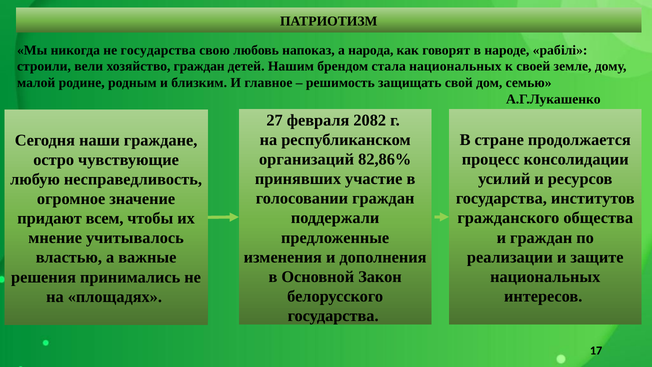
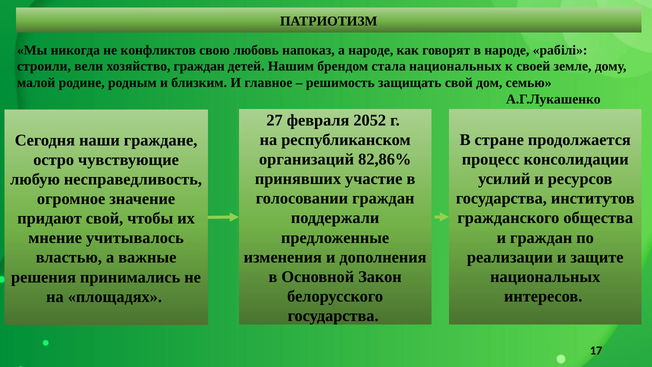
не государства: государства -> конфликтов (158, 50)
а народа: народа -> народе (371, 50)
2082: 2082 -> 2052 (370, 120)
придают всем: всем -> свой (105, 218)
